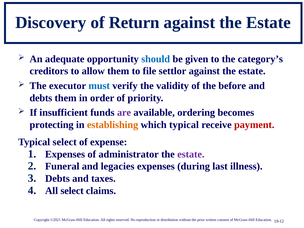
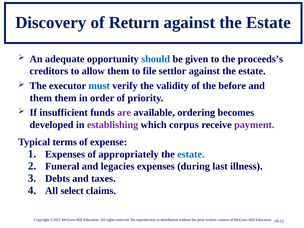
category’s: category’s -> proceeds’s (260, 59)
debts: debts -> them (41, 98)
protecting: protecting -> developed (52, 125)
establishing colour: orange -> purple (113, 125)
which typical: typical -> corpus (184, 125)
payment colour: red -> purple (254, 125)
Typical select: select -> terms (65, 142)
administrator: administrator -> appropriately (129, 154)
estate colour: purple -> blue (191, 154)
